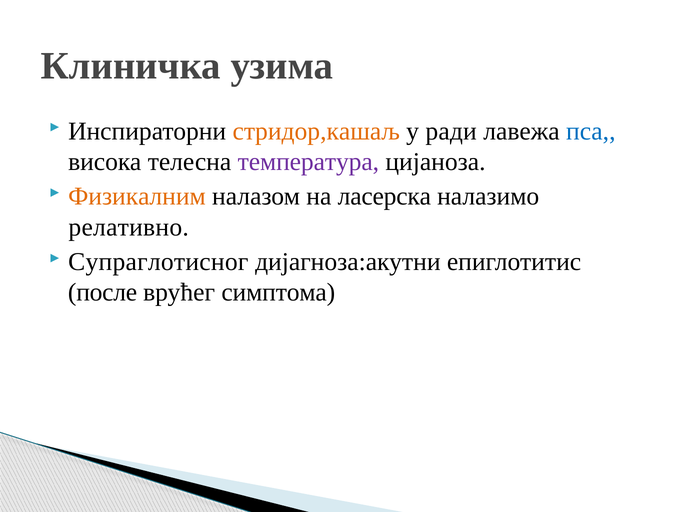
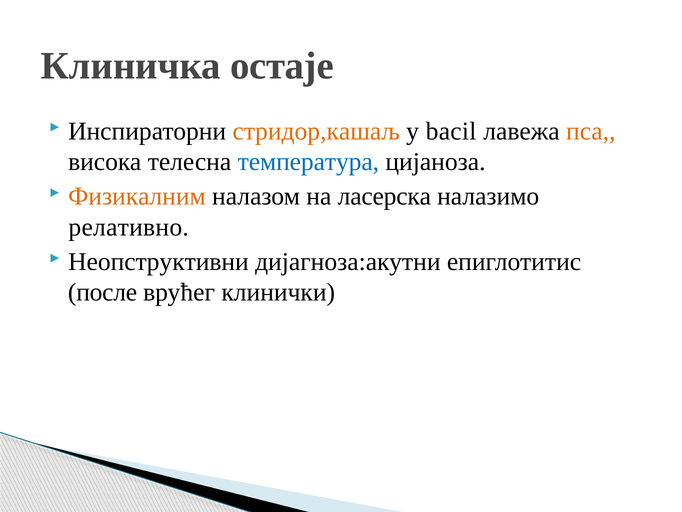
узима: узима -> остаје (282, 66)
ради: ради -> bacil (451, 131)
пса colour: blue -> orange (591, 131)
температура colour: purple -> blue (308, 162)
Супраглотисног: Супраглотисног -> Неопструктивни (158, 261)
симптома: симптома -> клинички (278, 292)
